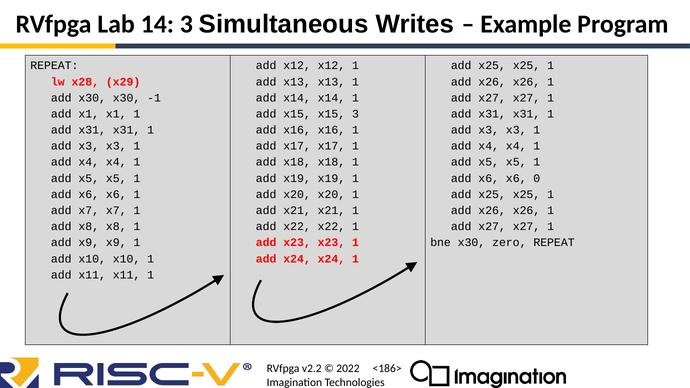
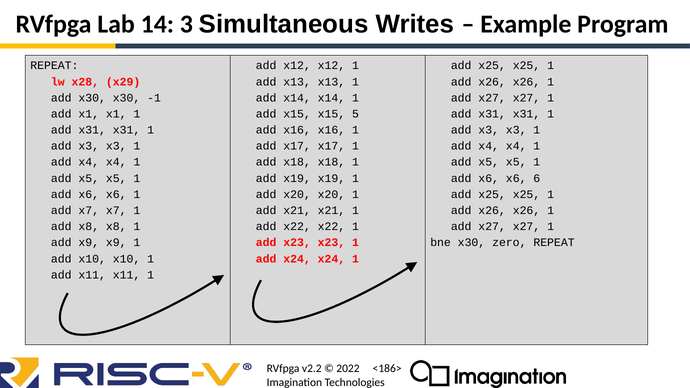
x15 3: 3 -> 5 (356, 114)
0: 0 -> 6 (537, 178)
